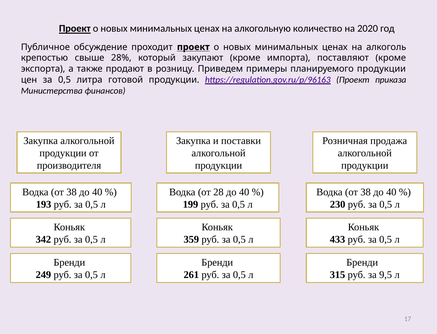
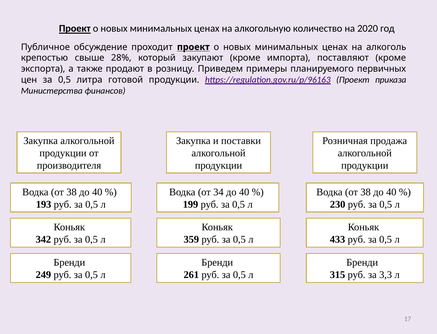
планируемого продукции: продукции -> первичных (381, 69)
28: 28 -> 34 (218, 192)
9,5: 9,5 -> 3,3 (386, 275)
